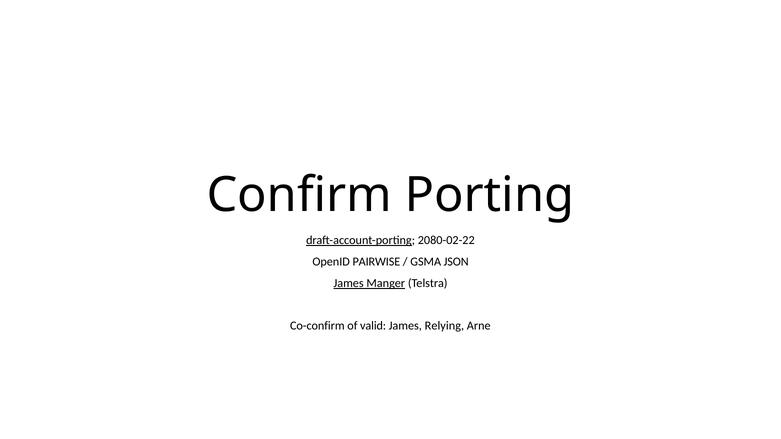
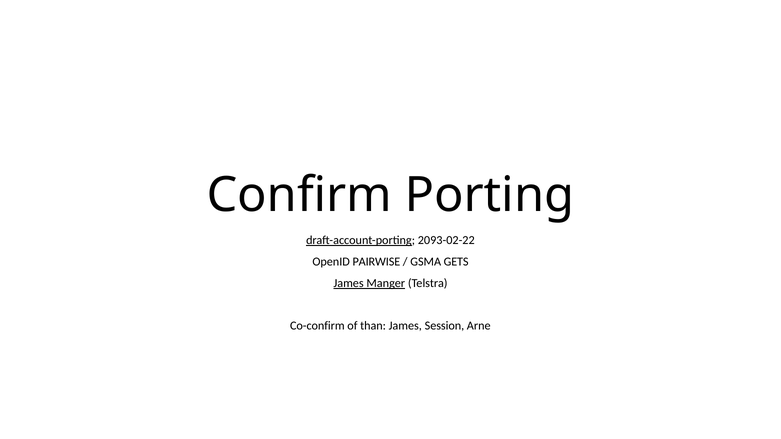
2080-02-22: 2080-02-22 -> 2093-02-22 (446, 240)
JSON: JSON -> GETS (456, 262)
valid: valid -> than (373, 326)
Relying: Relying -> Session (444, 326)
